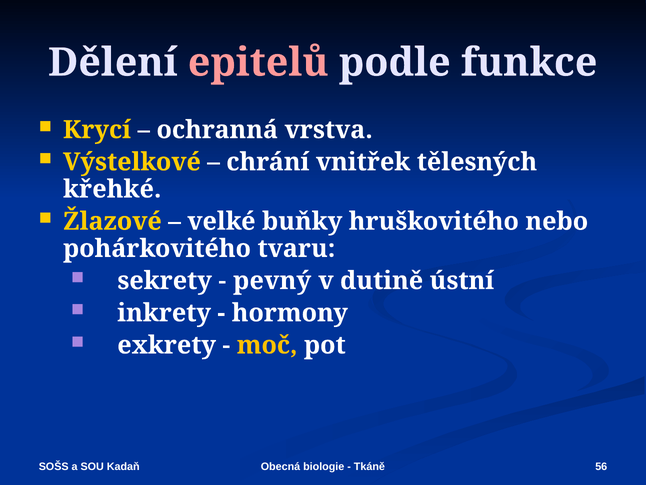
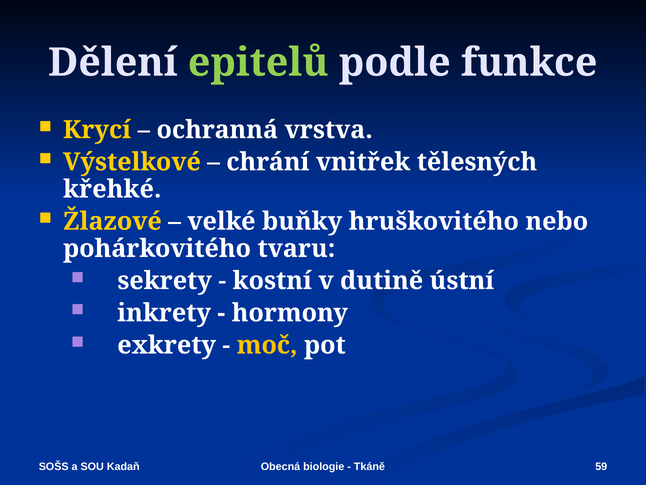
epitelů colour: pink -> light green (258, 63)
pevný: pevný -> kostní (272, 281)
56: 56 -> 59 (601, 466)
